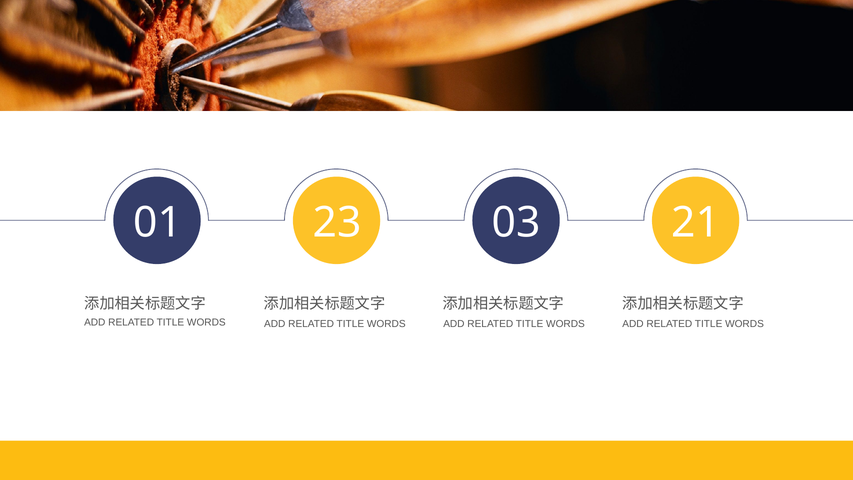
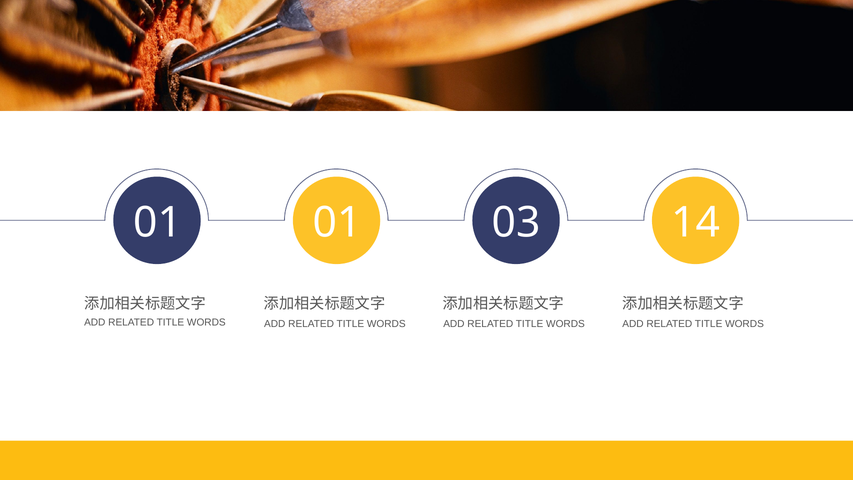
01 23: 23 -> 01 (337, 223)
21: 21 -> 14 (696, 223)
